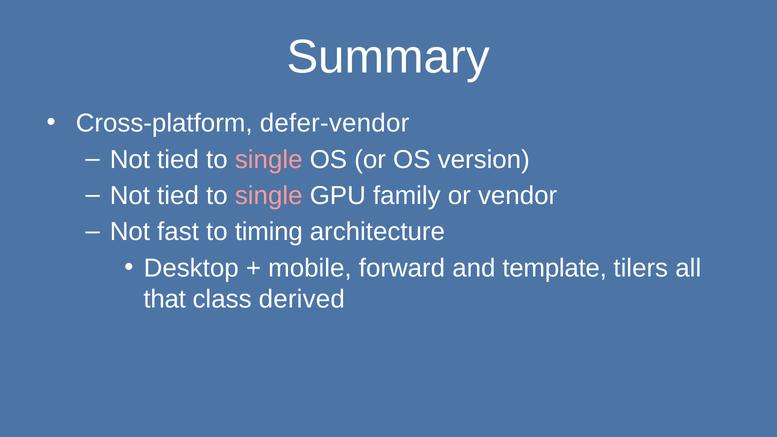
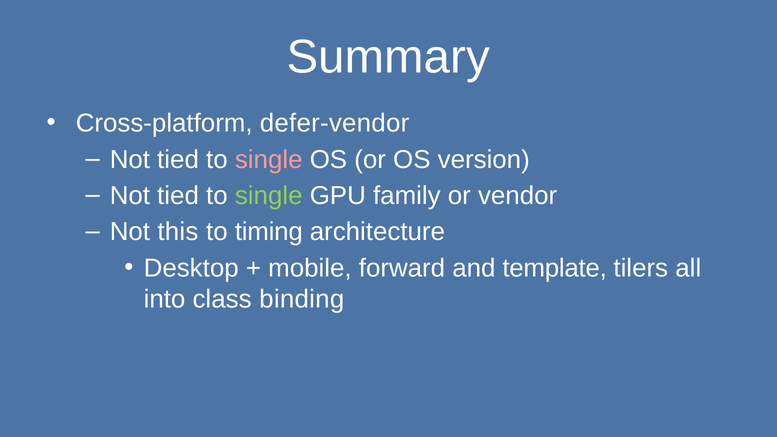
single colour: pink -> light green (269, 196)
fast: fast -> this (178, 232)
that: that -> into (165, 299)
derived: derived -> binding (302, 299)
